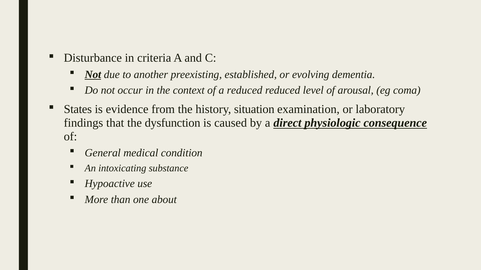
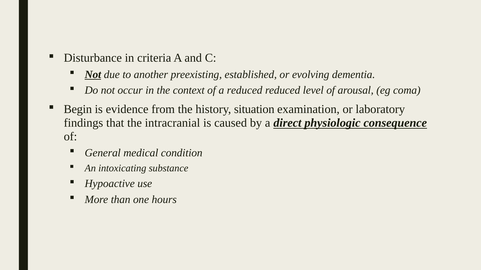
States: States -> Begin (78, 110)
dysfunction: dysfunction -> intracranial (172, 123)
about: about -> hours (164, 200)
